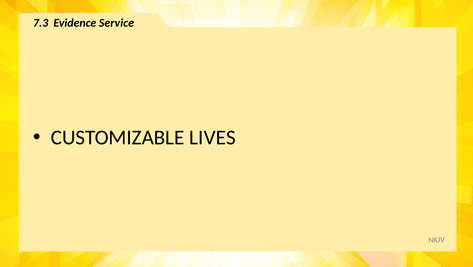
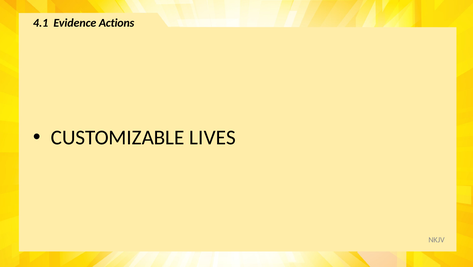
7.3: 7.3 -> 4.1 (41, 23)
Service: Service -> Actions (117, 23)
